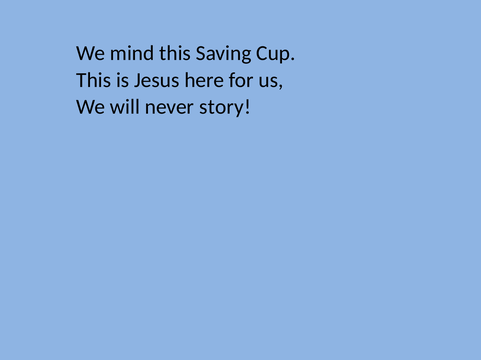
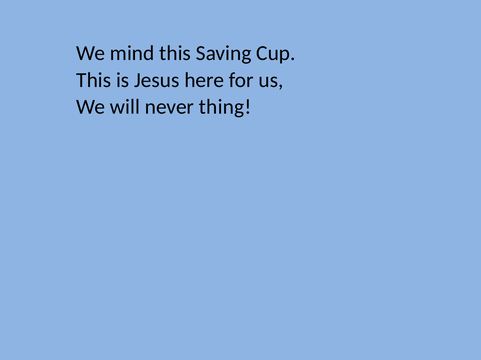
story: story -> thing (225, 107)
